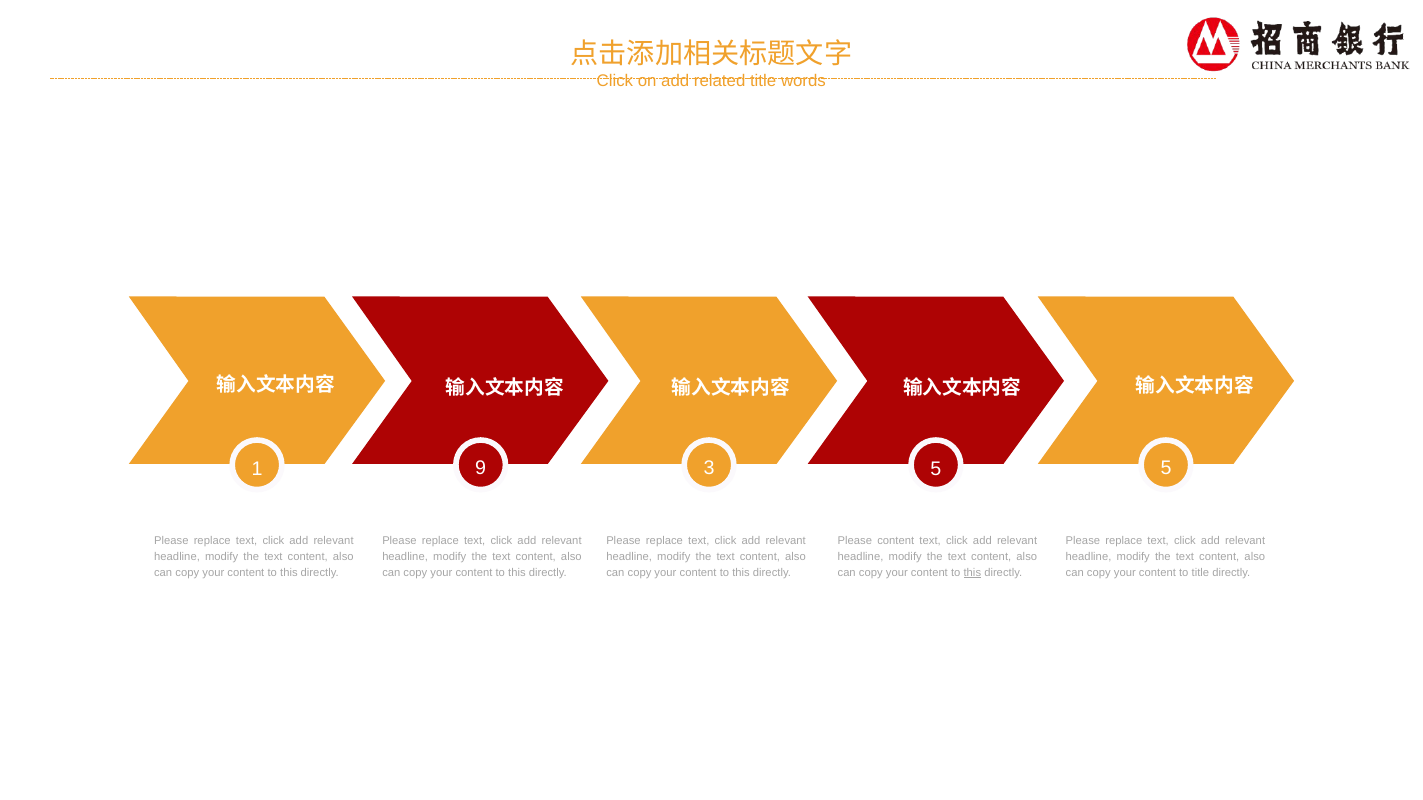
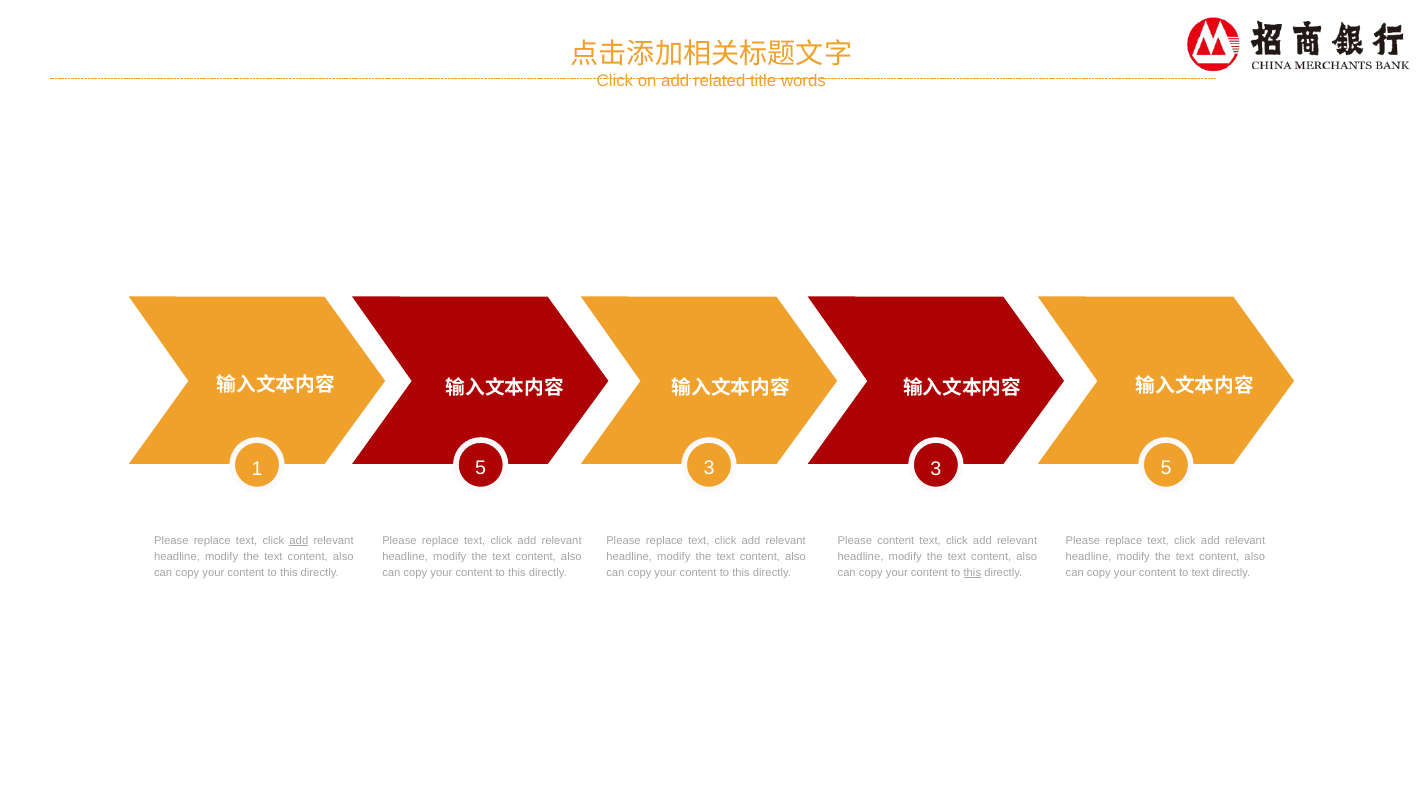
1 9: 9 -> 5 (481, 469)
3 5: 5 -> 3 (936, 469)
add underline: none -> present (299, 541)
to title: title -> text (1200, 573)
